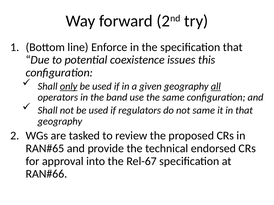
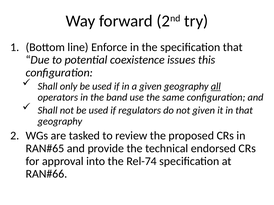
only underline: present -> none (69, 86)
not same: same -> given (204, 111)
Rel-67: Rel-67 -> Rel-74 (142, 162)
